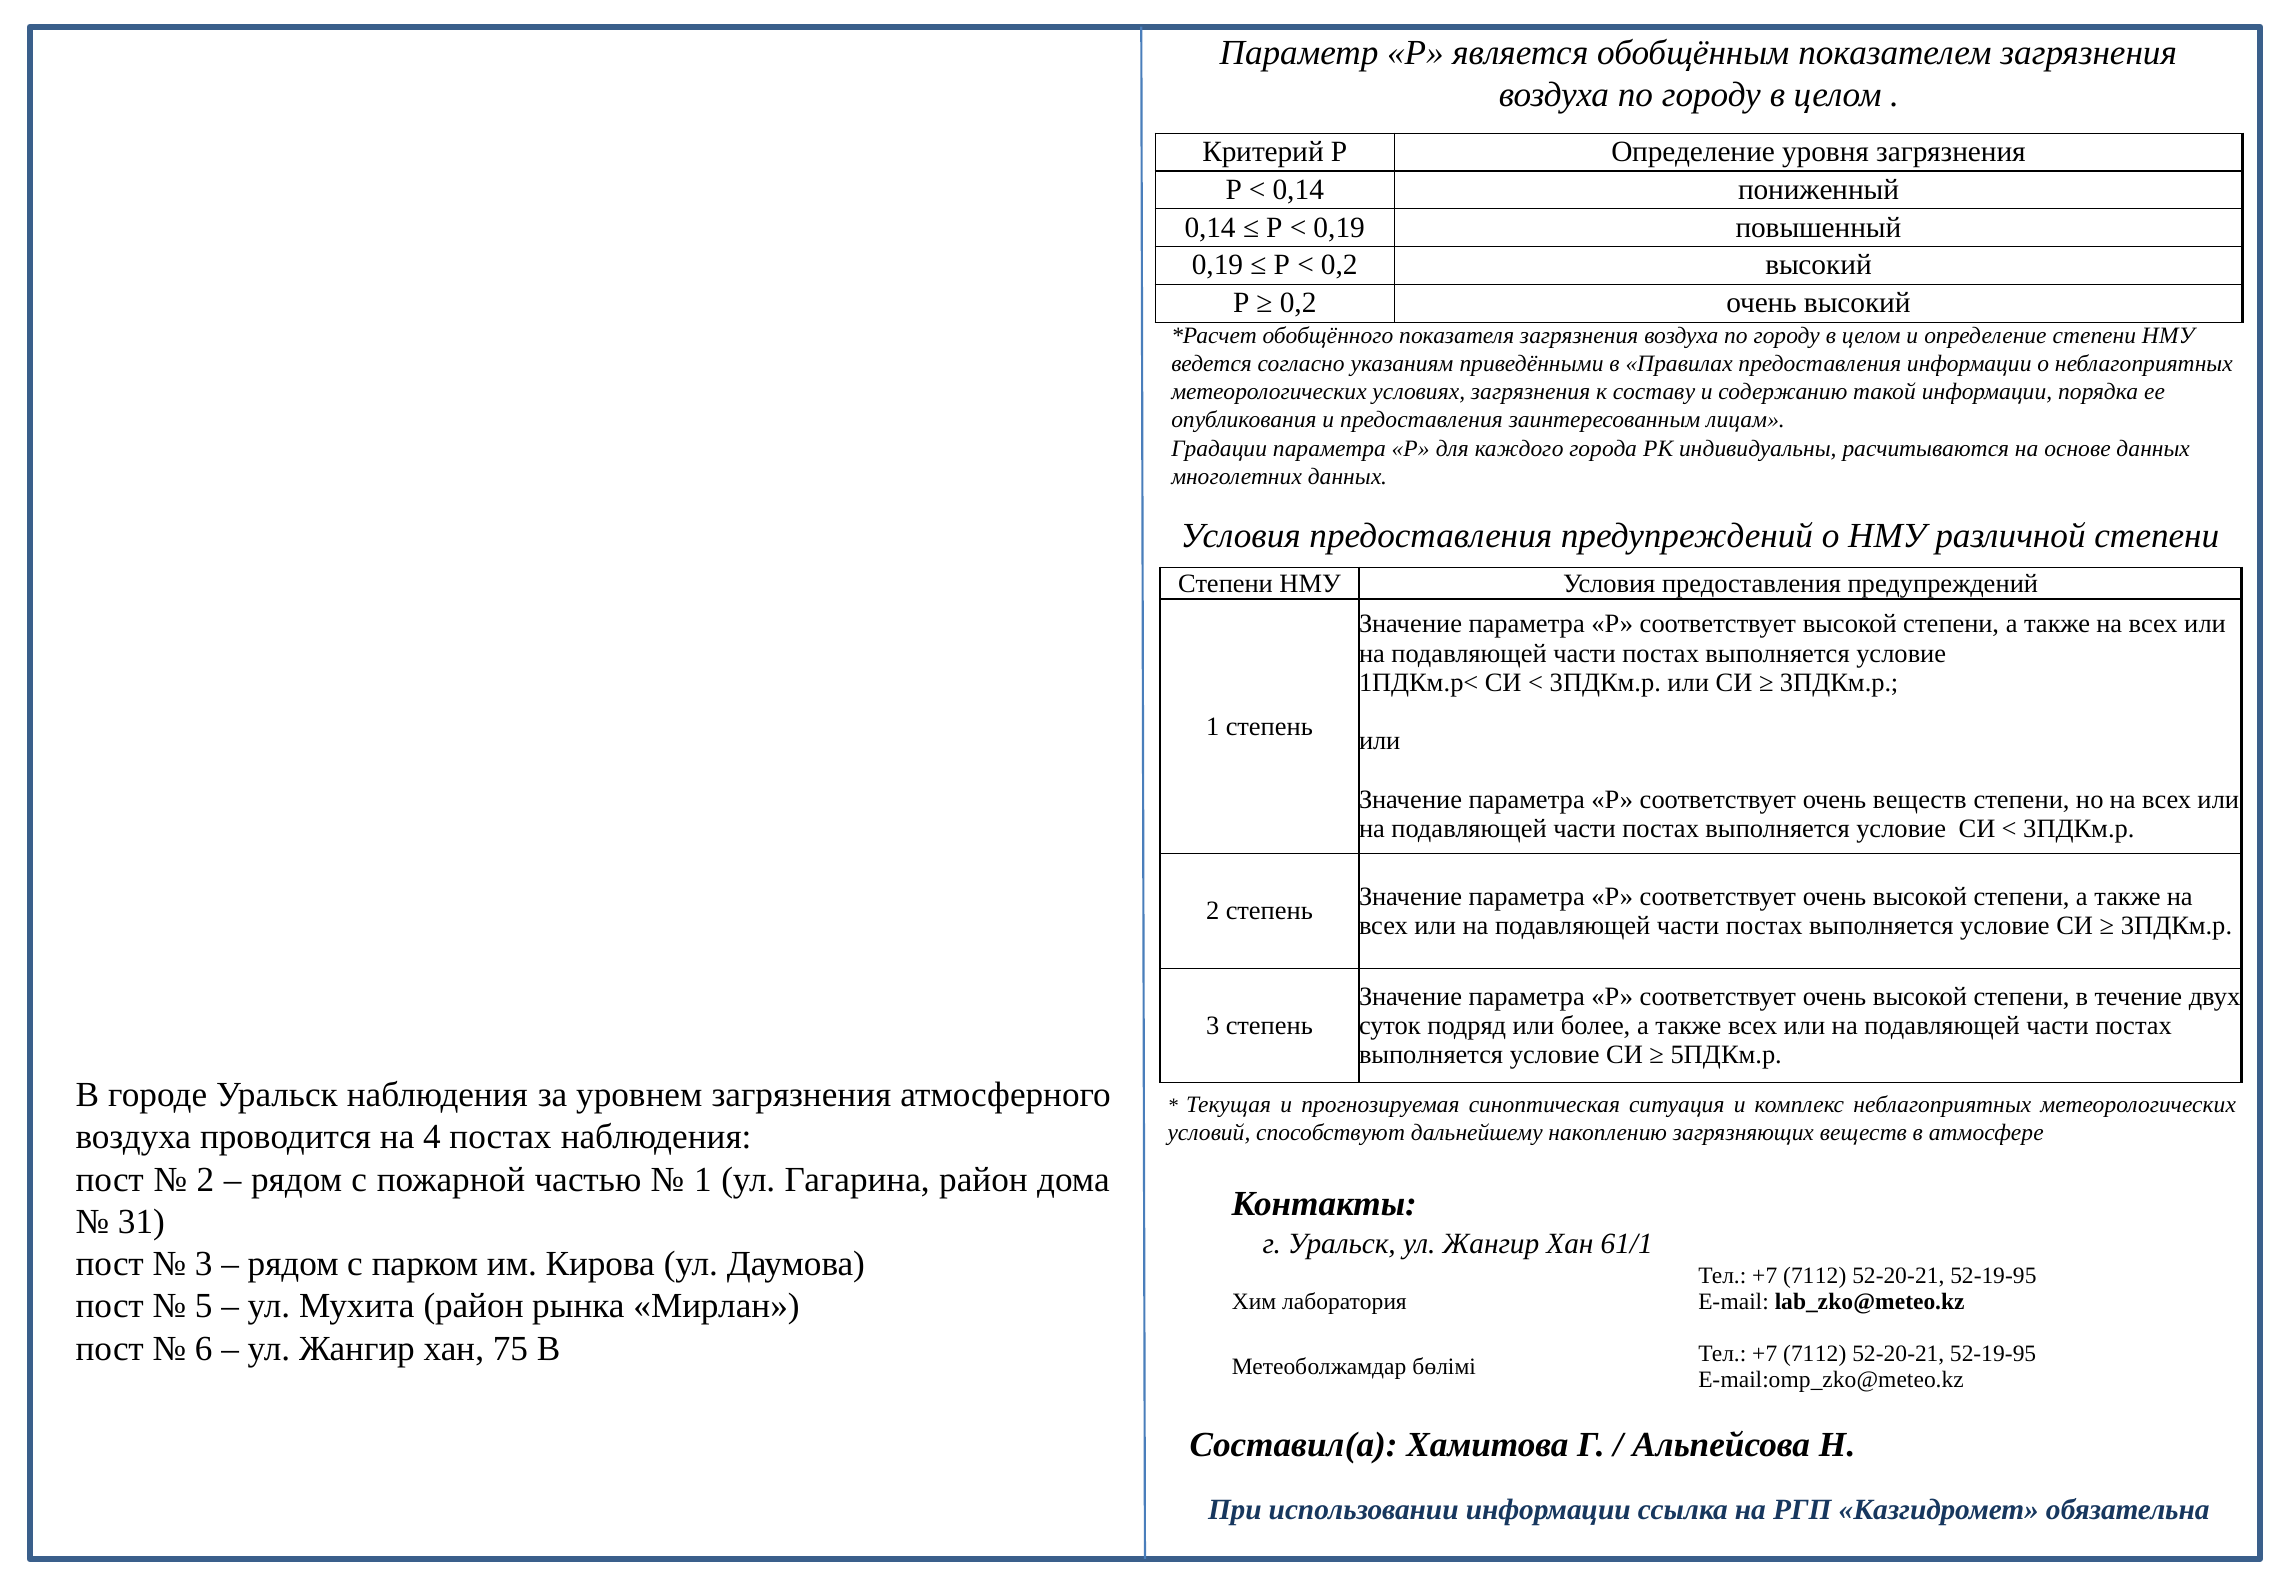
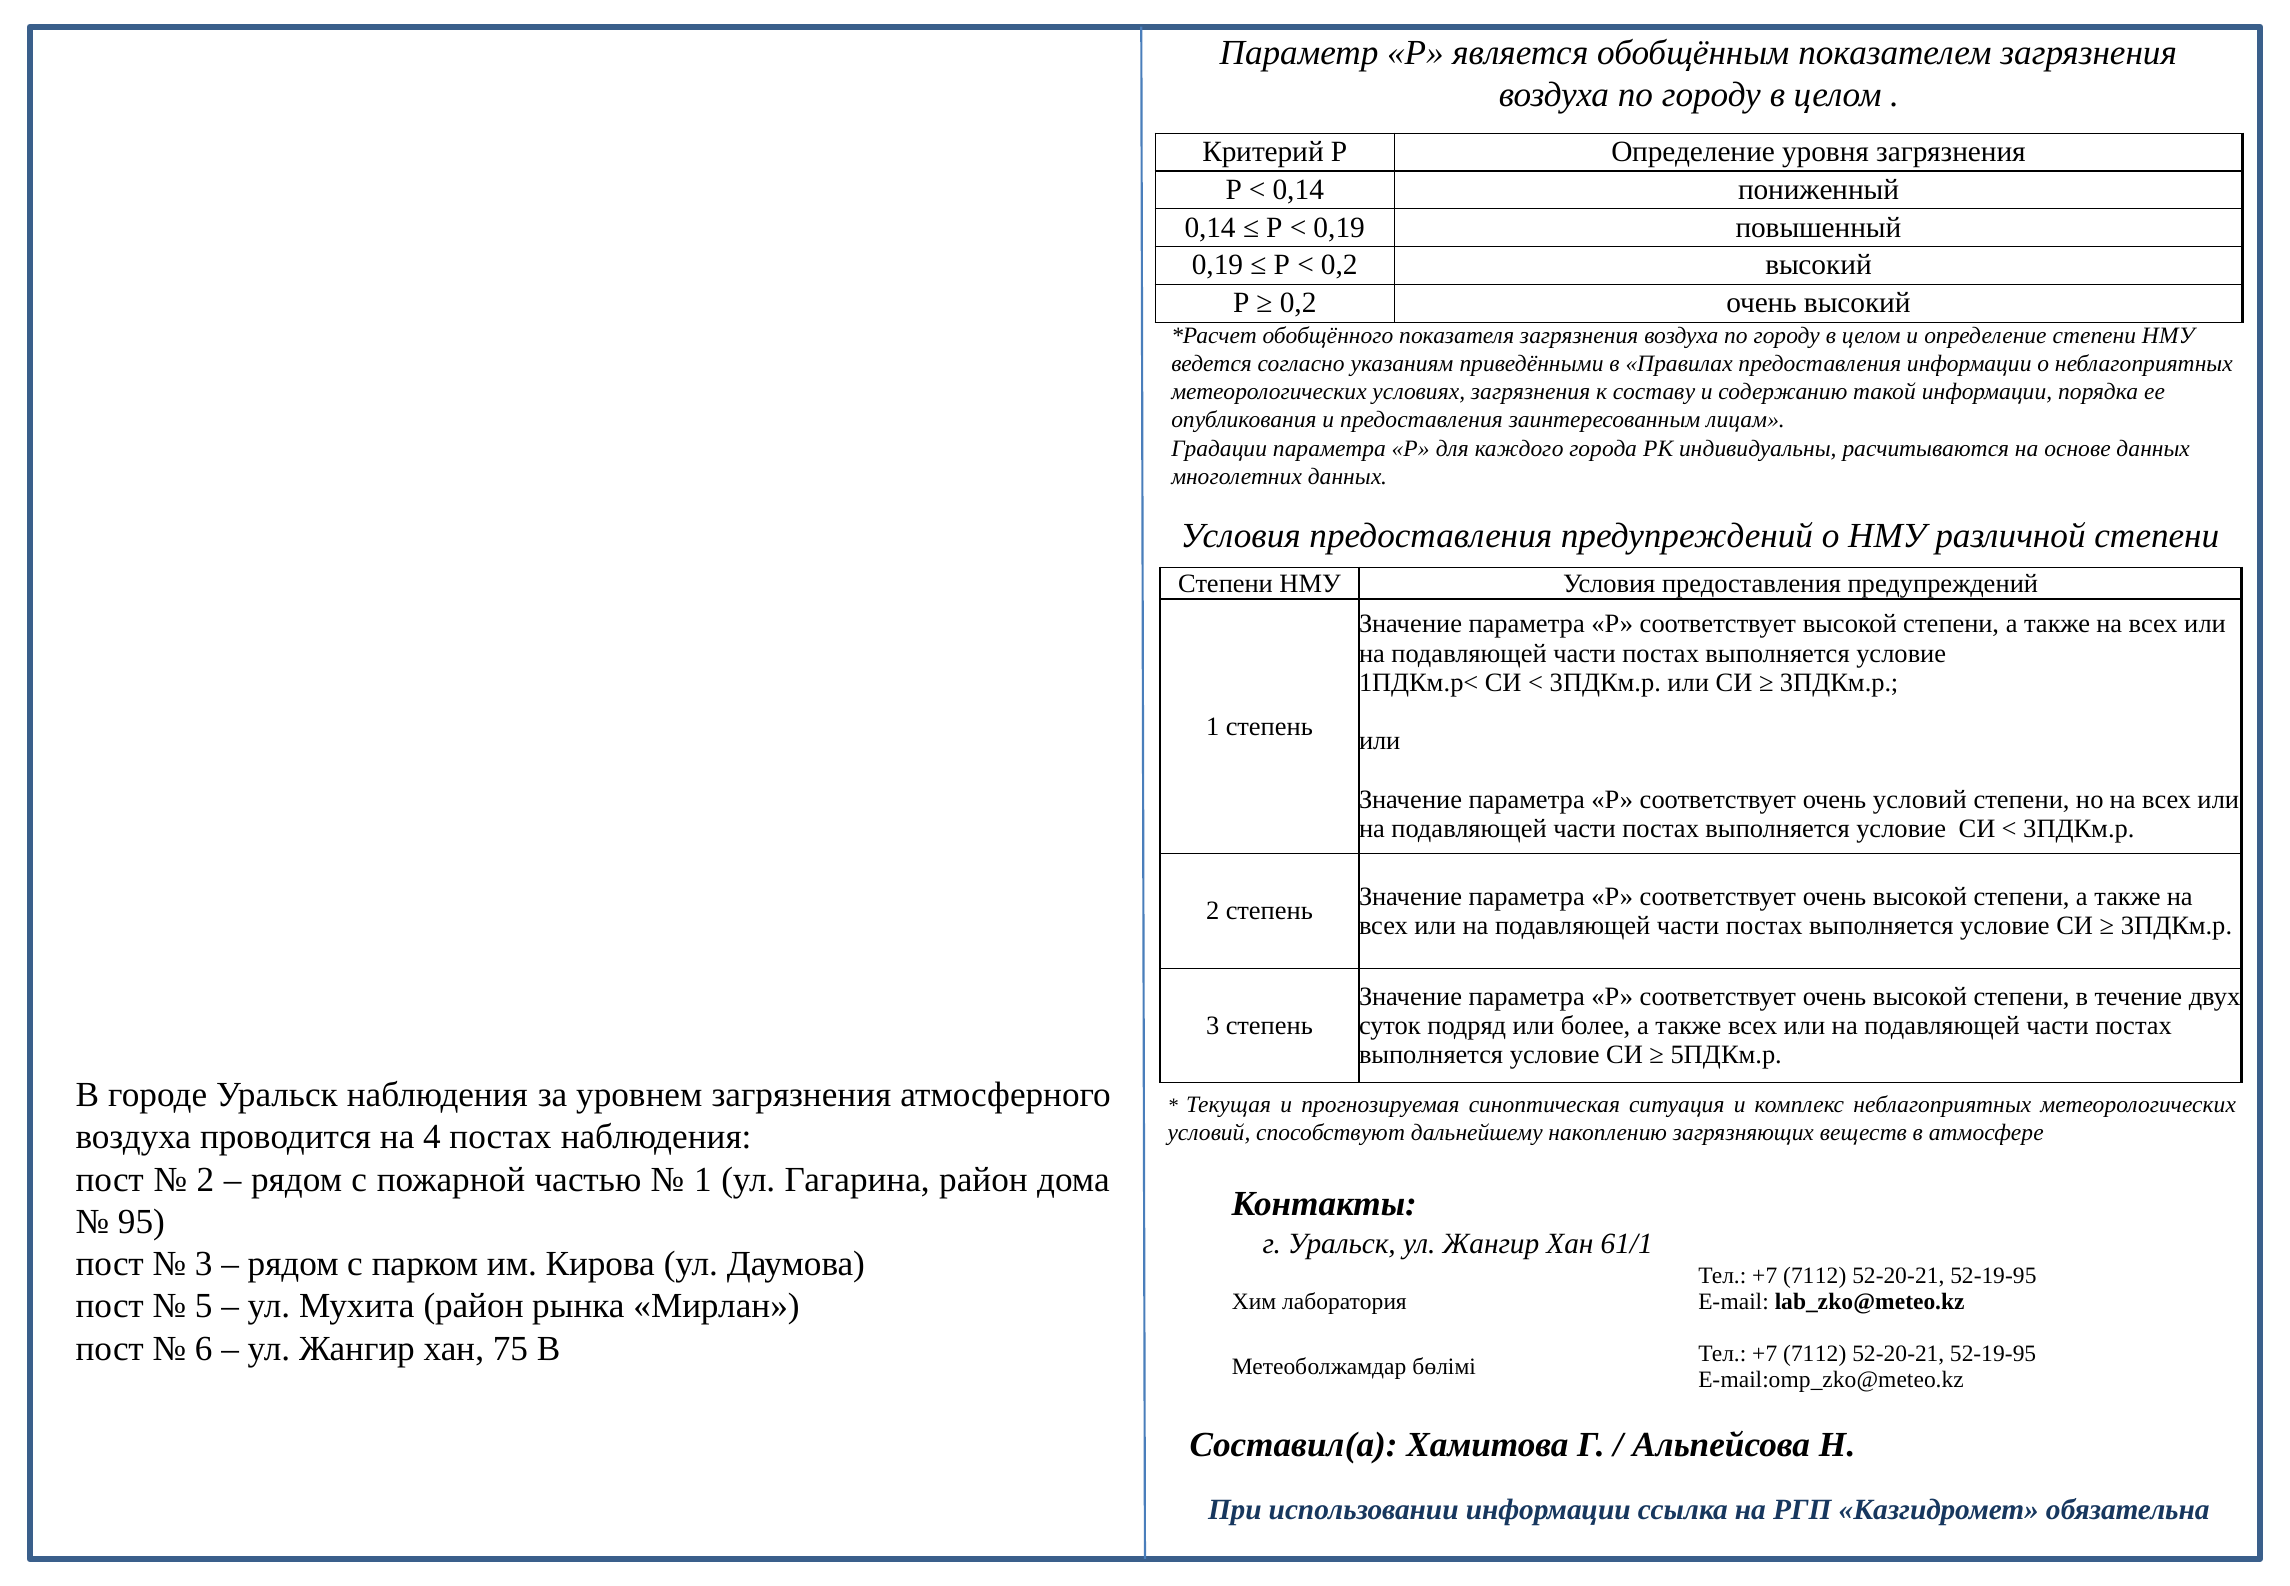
очень веществ: веществ -> условий (1920, 800)
31: 31 -> 95 (141, 1221)
